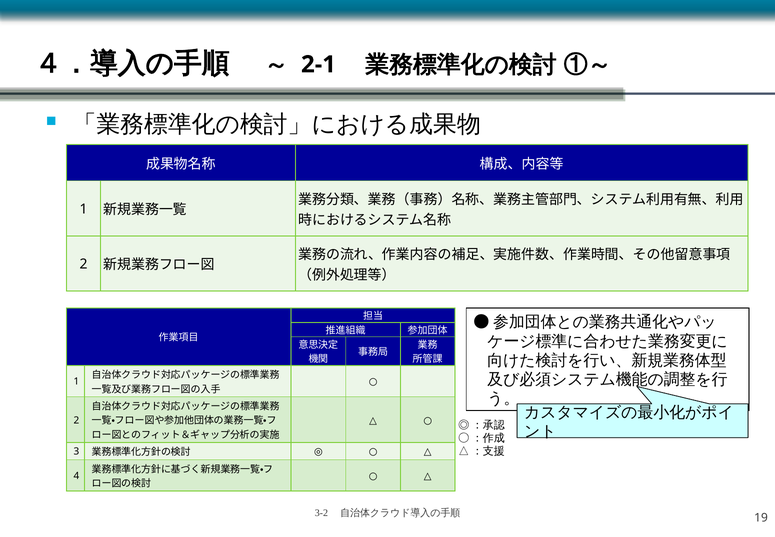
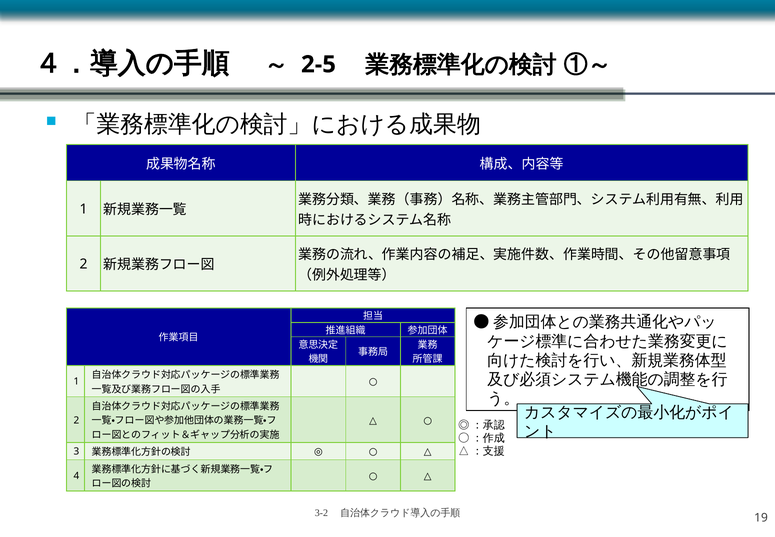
2-1: 2-1 -> 2-5 (318, 64)
